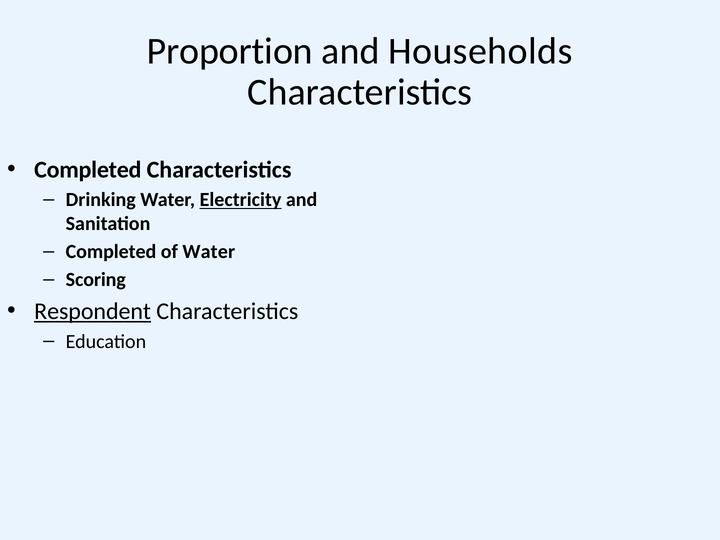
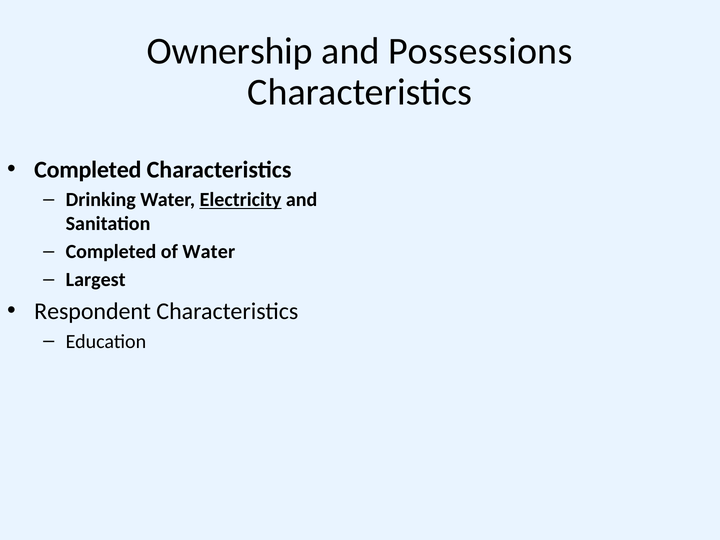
Proportion: Proportion -> Ownership (230, 51)
Households: Households -> Possessions (480, 51)
Scoring: Scoring -> Largest (96, 280)
Respondent underline: present -> none (93, 311)
